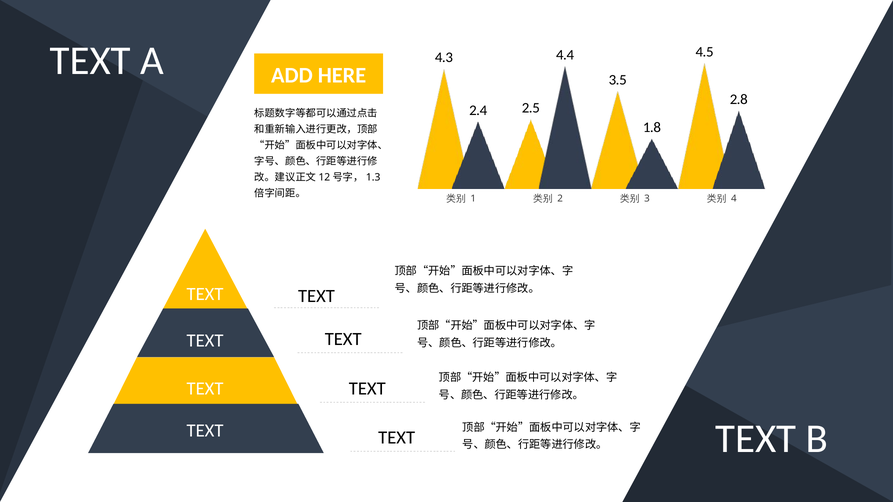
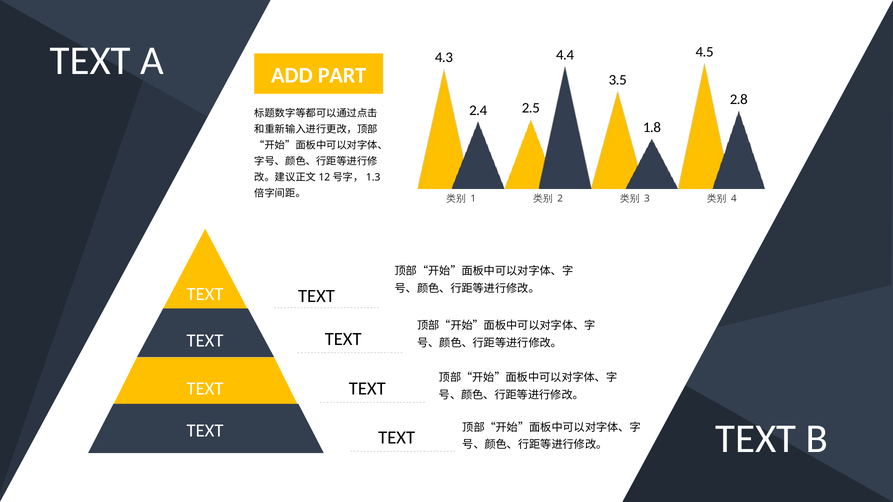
HERE: HERE -> PART (342, 75)
